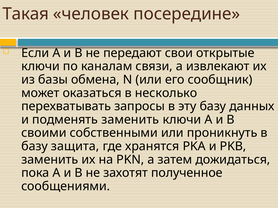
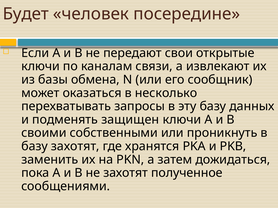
Такая: Такая -> Будет (26, 14)
подменять заменить: заменить -> защищен (130, 120)
базу защита: защита -> захотят (75, 147)
